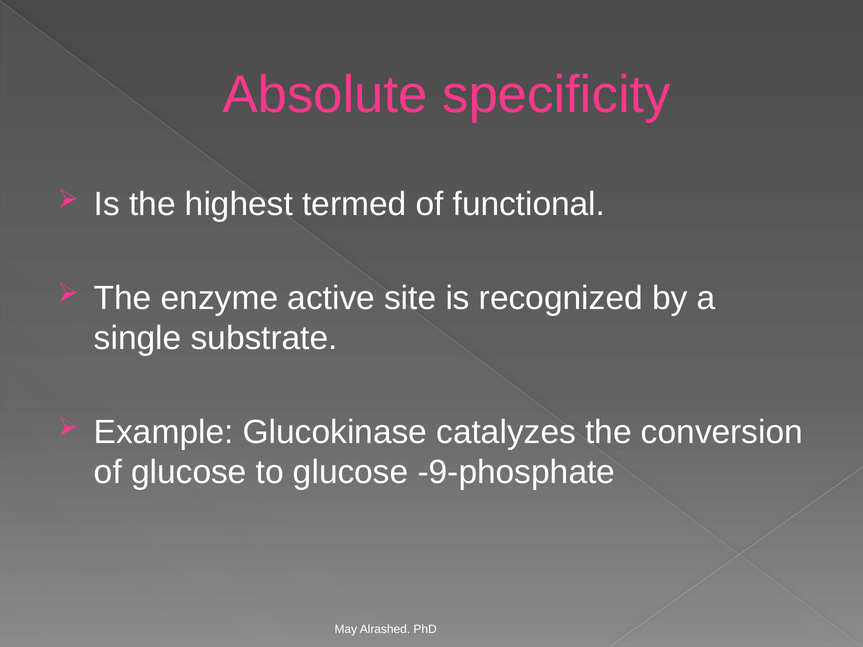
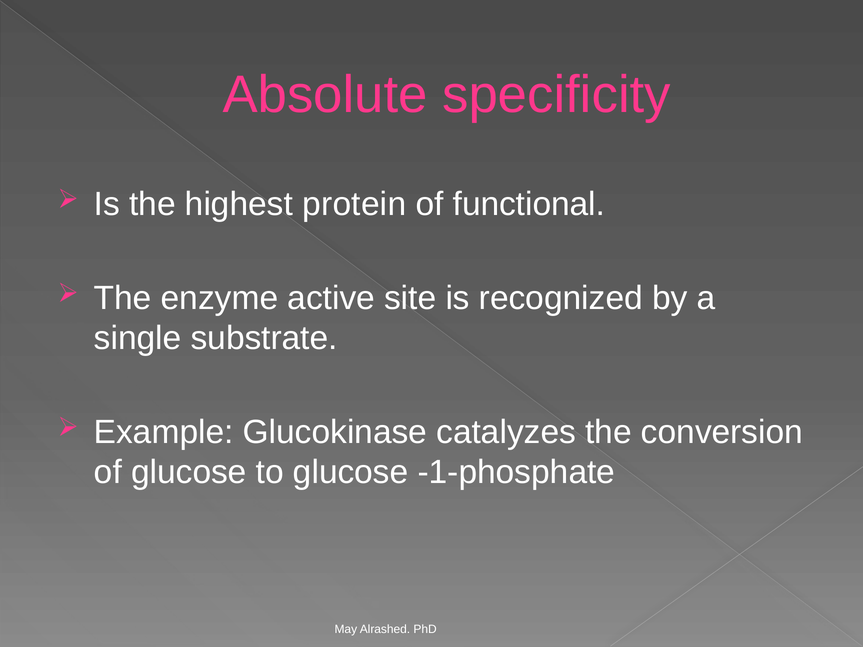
termed: termed -> protein (354, 204)
-9-phosphate: -9-phosphate -> -1-phosphate (516, 472)
